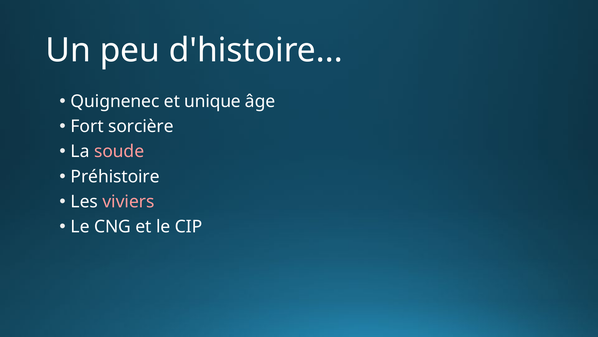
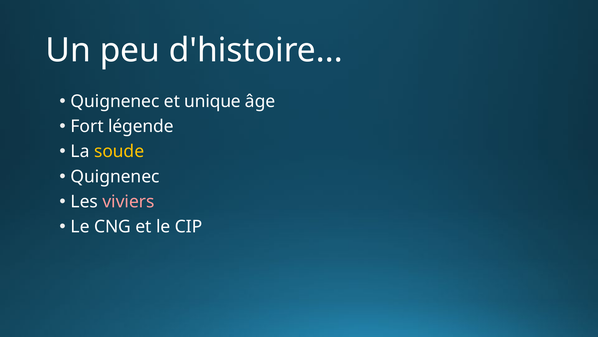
sorcière: sorcière -> légende (141, 126)
soude colour: pink -> yellow (119, 151)
Préhistoire: Préhistoire -> Quignenec (115, 176)
